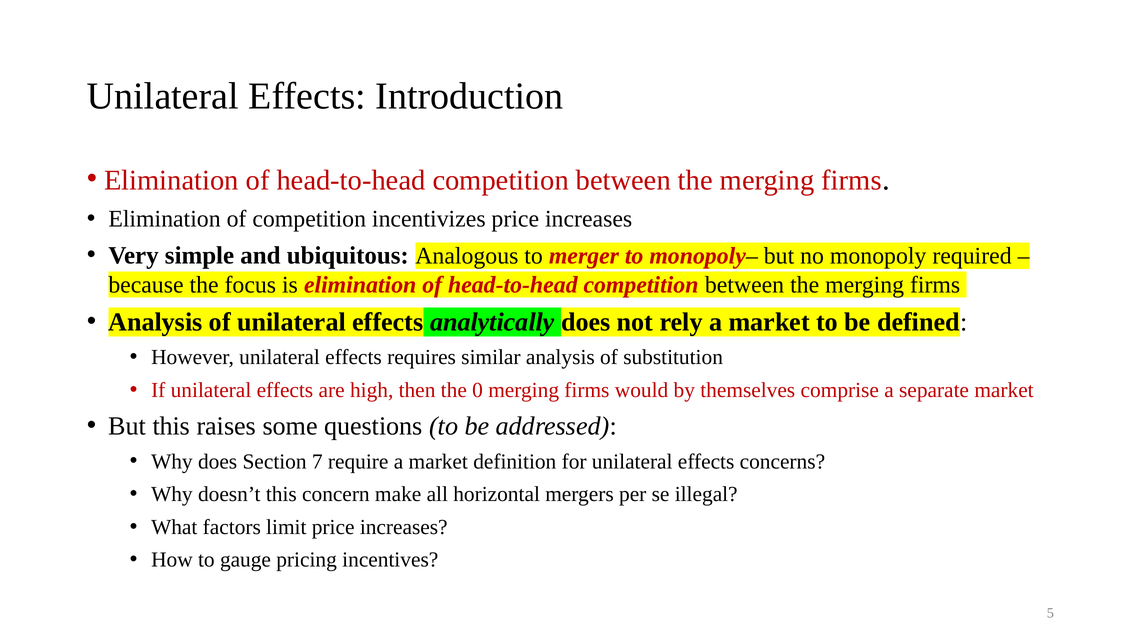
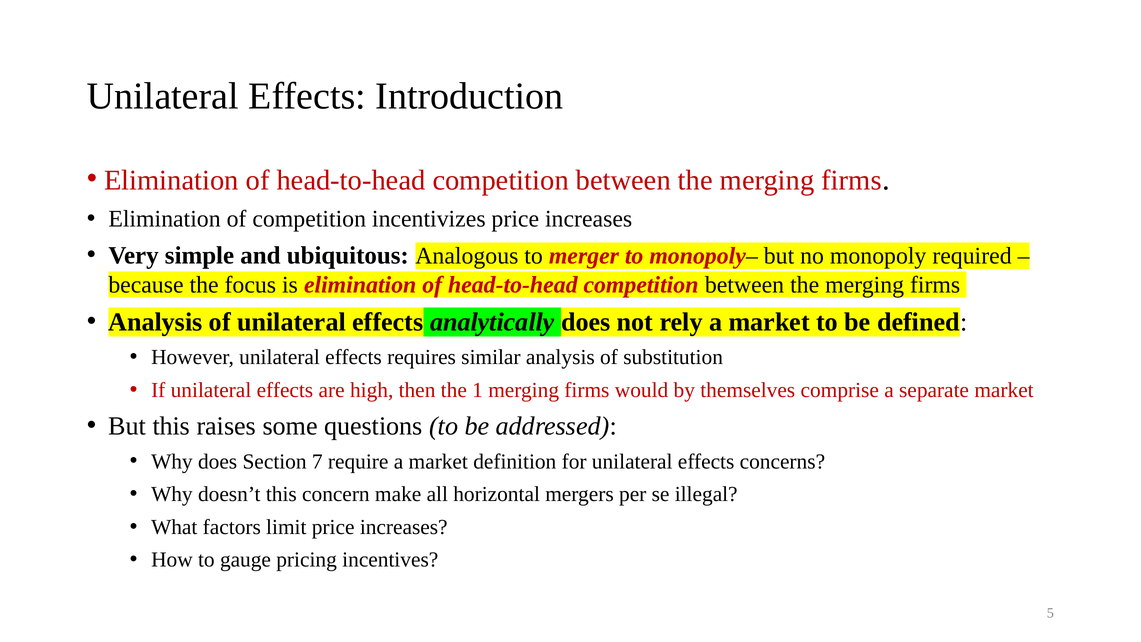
0: 0 -> 1 (478, 390)
